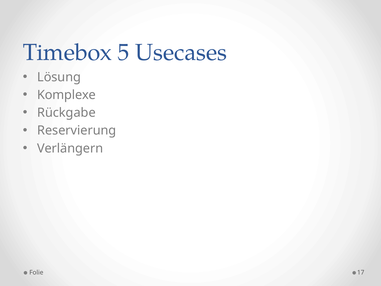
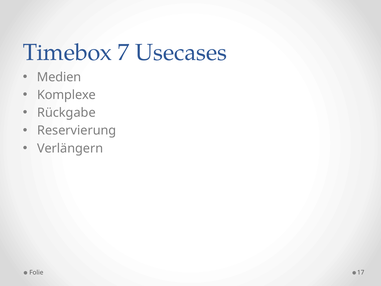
5: 5 -> 7 (123, 52)
Lösung: Lösung -> Medien (59, 77)
